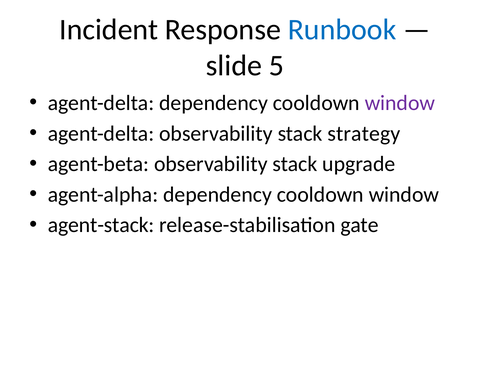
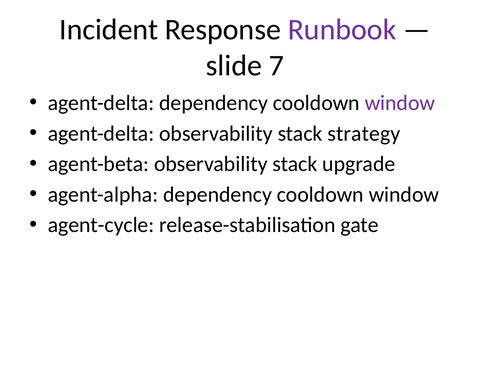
Runbook colour: blue -> purple (342, 29)
5: 5 -> 7 (276, 65)
agent-stack: agent-stack -> agent-cycle (101, 225)
